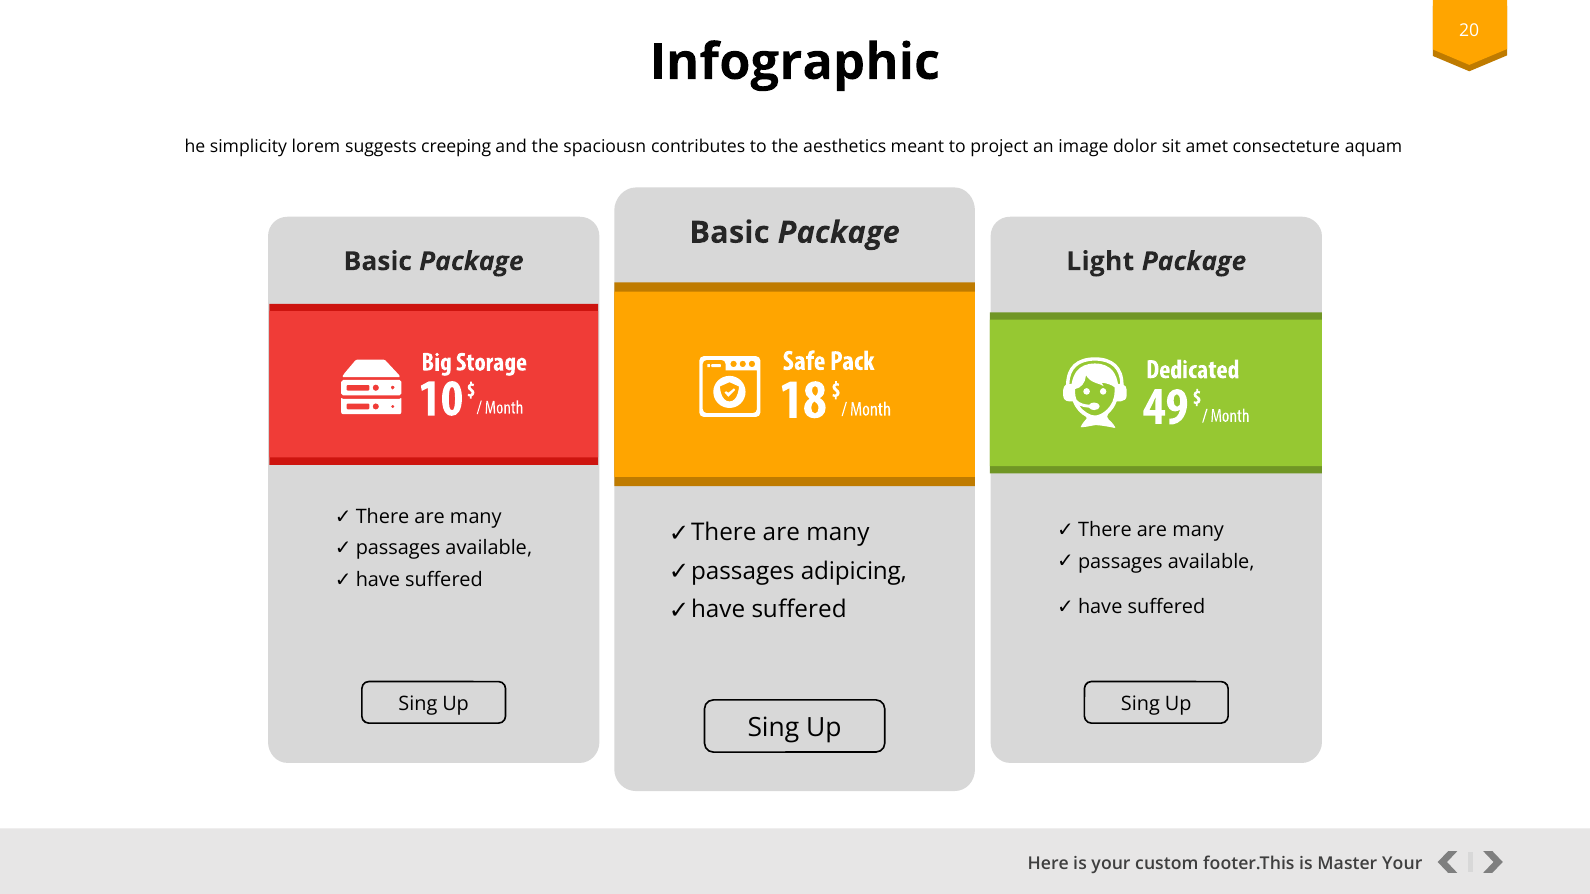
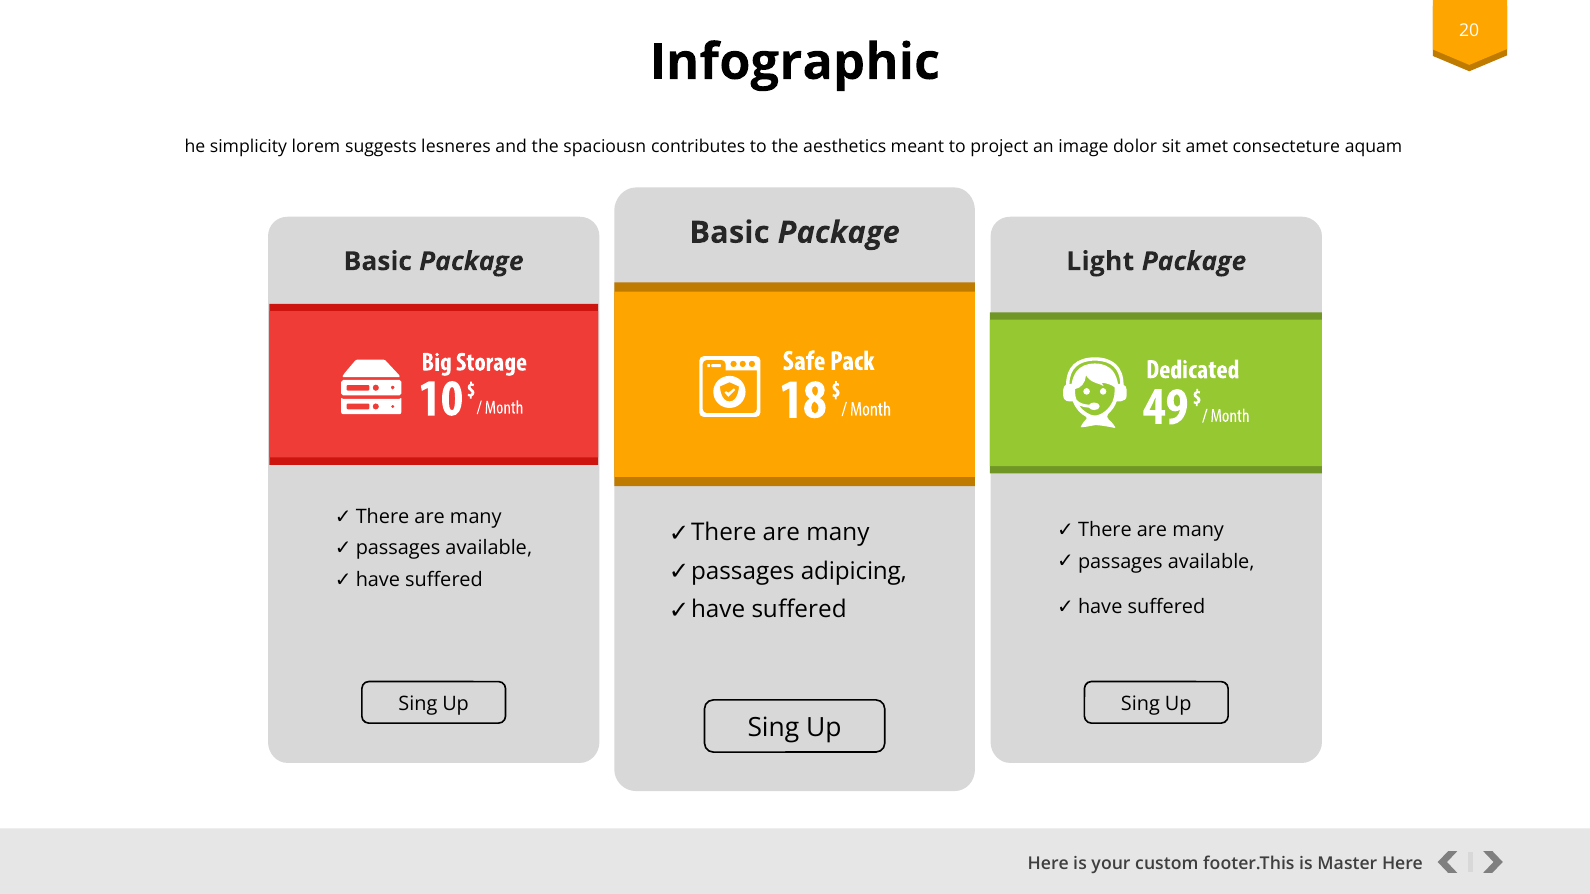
creeping: creeping -> lesneres (456, 147)
Your: Your -> Here (1403, 864)
